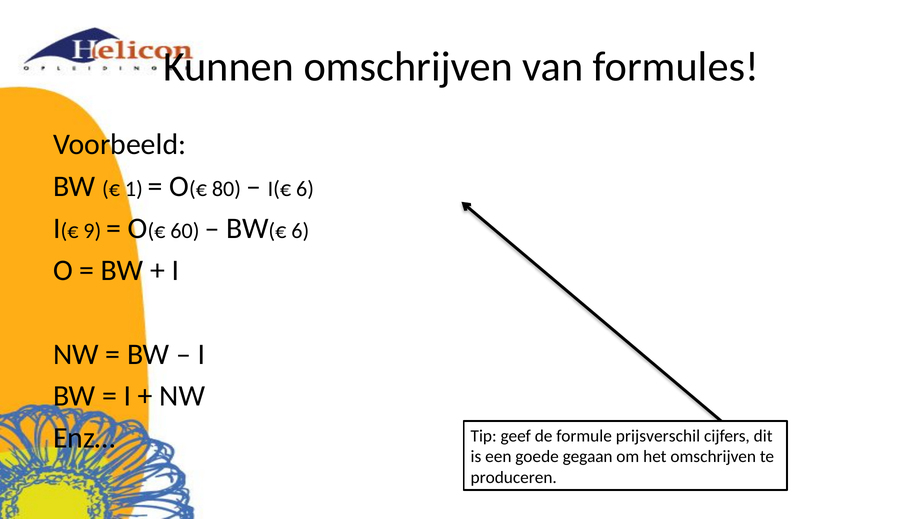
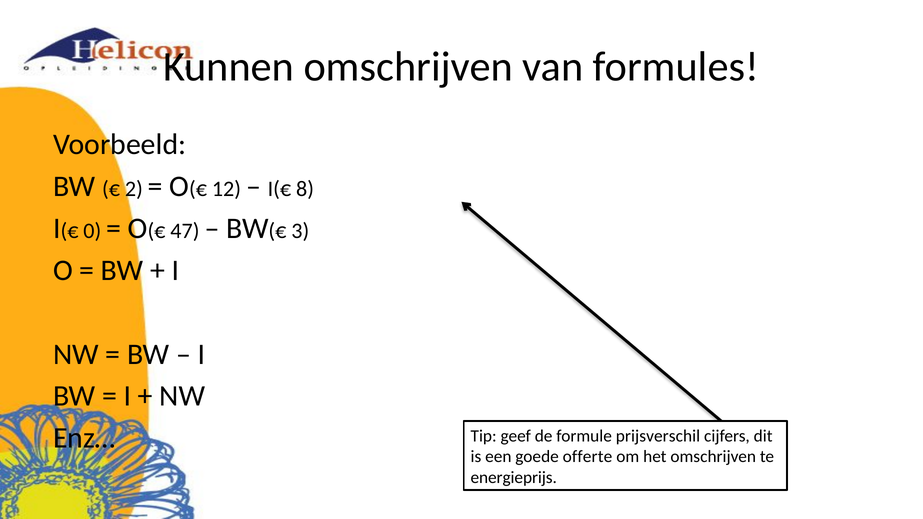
1: 1 -> 2 (134, 189)
80: 80 -> 12 (226, 189)
I(€ 6: 6 -> 8 (305, 189)
9: 9 -> 0 (92, 231)
60: 60 -> 47 (185, 231)
6: 6 -> 3 (300, 231)
gegaan: gegaan -> offerte (587, 457)
produceren: produceren -> energieprijs (514, 478)
